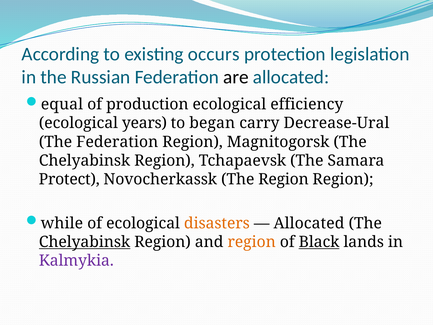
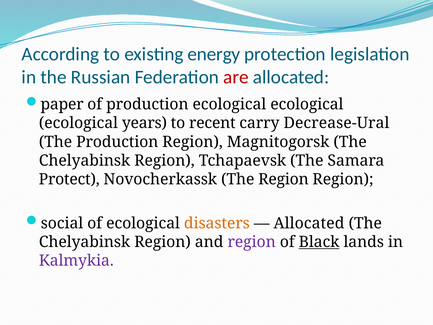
occurs: occurs -> energy (214, 54)
are colour: black -> red (236, 77)
equal: equal -> paper (62, 104)
efficiency: efficiency -> ecological (307, 104)
began: began -> recent (212, 123)
The Federation: Federation -> Production (117, 142)
while: while -> social (62, 223)
Chelyabinsk underline: present -> none (85, 242)
region colour: orange -> purple (252, 242)
